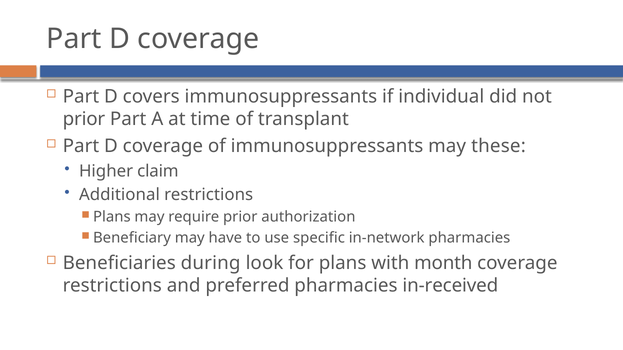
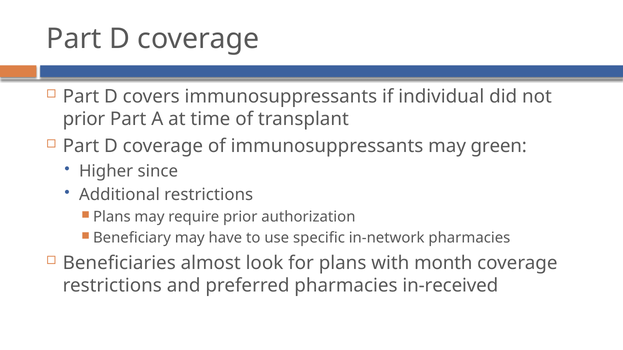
these: these -> green (499, 146)
claim: claim -> since (158, 171)
during: during -> almost (211, 263)
